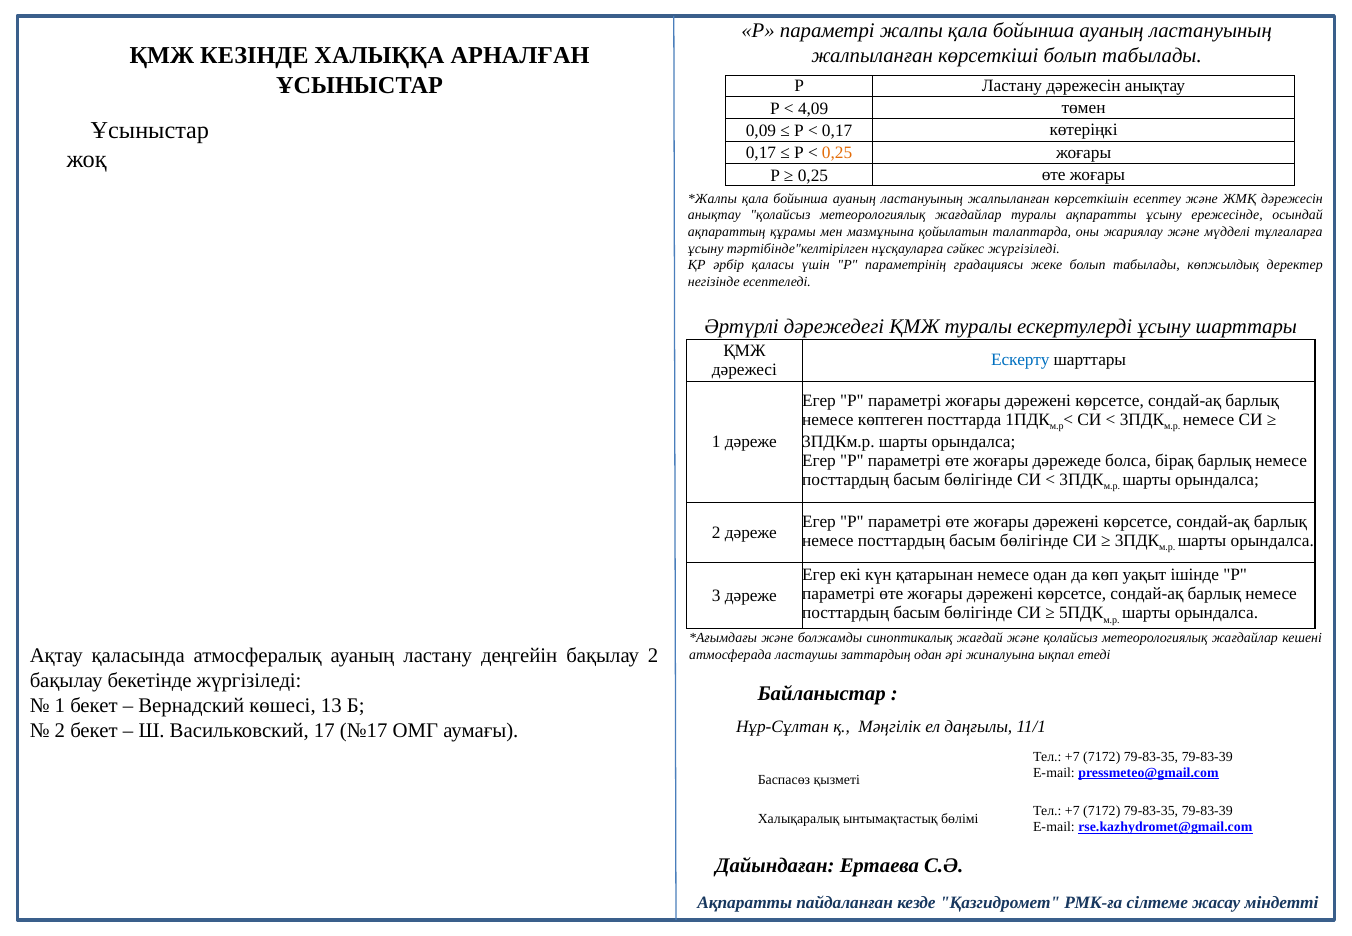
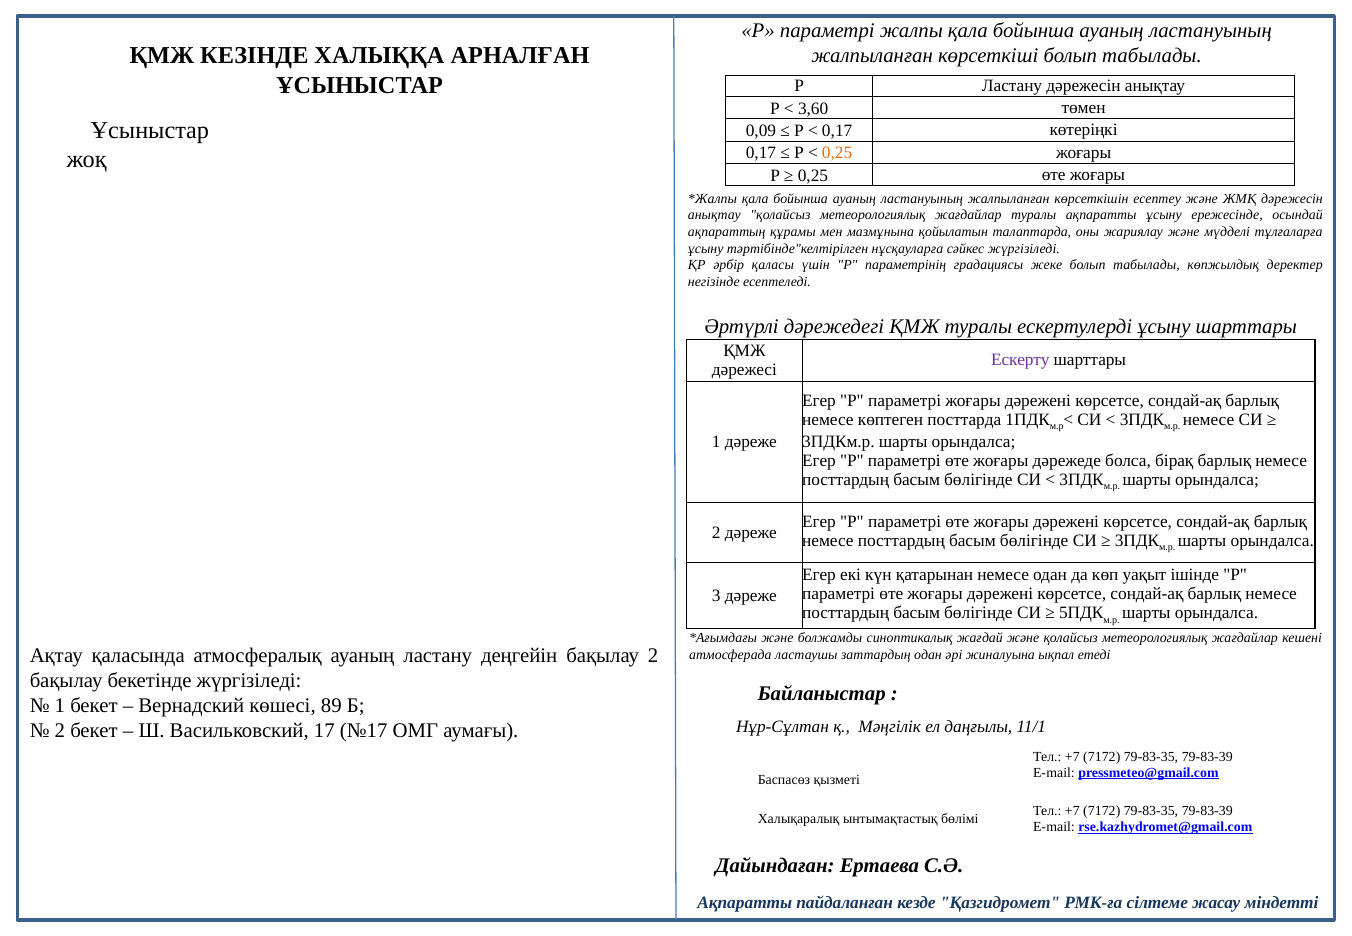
4,09: 4,09 -> 3,60 (813, 108)
Ескерту colour: blue -> purple (1020, 360)
13: 13 -> 89 (331, 706)
